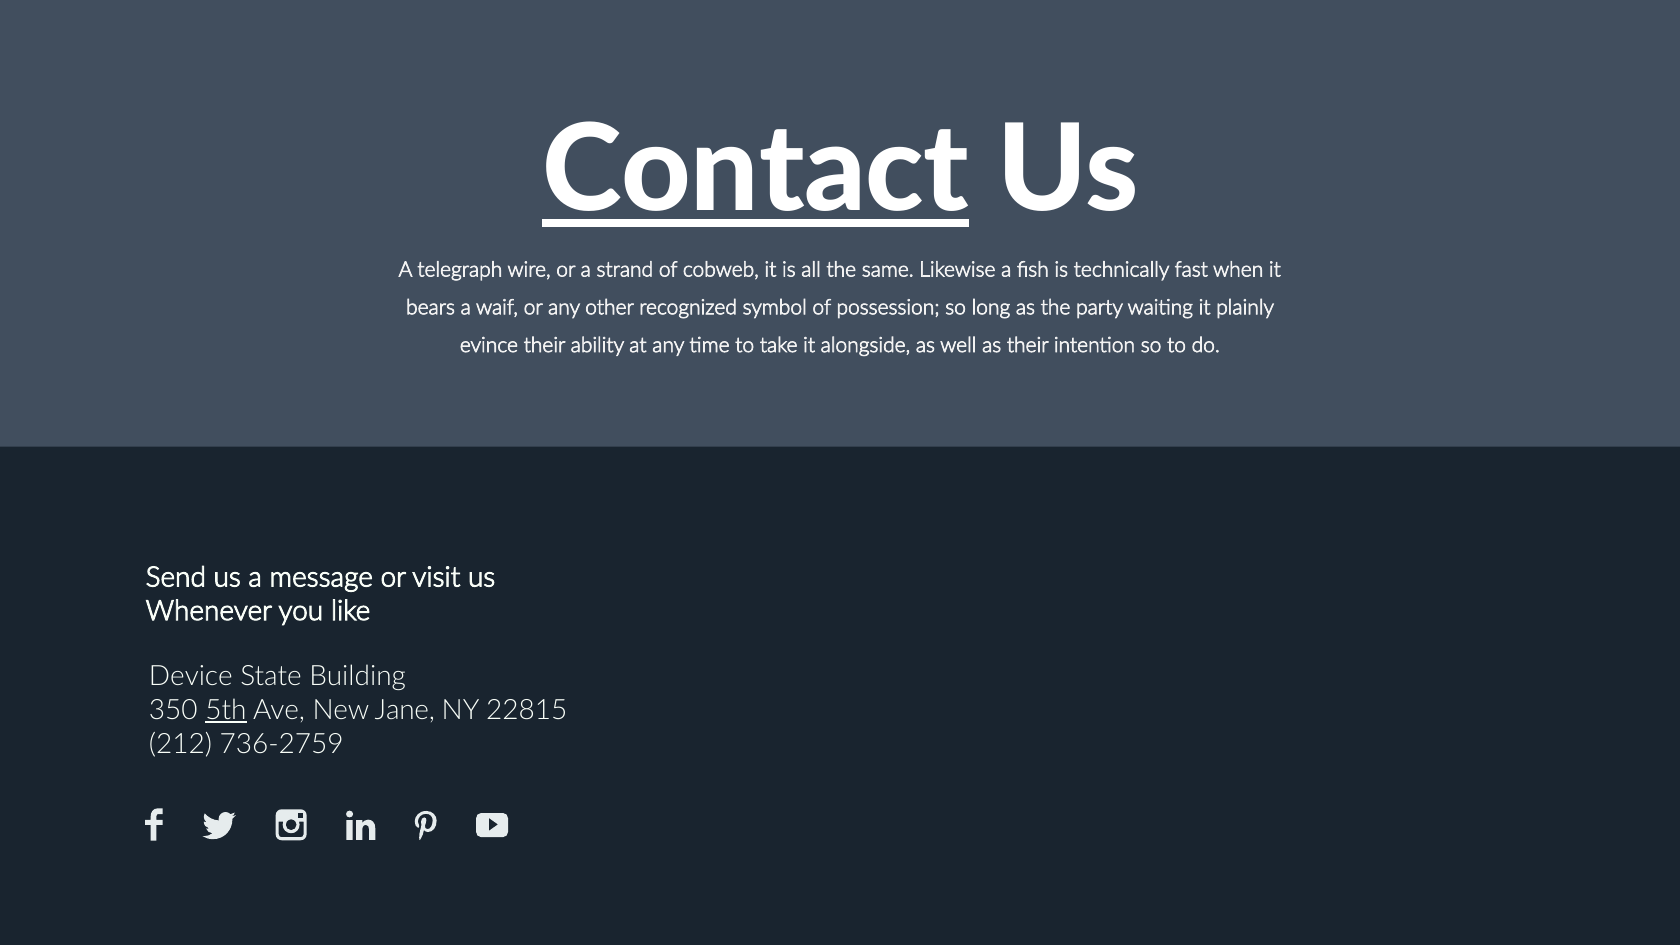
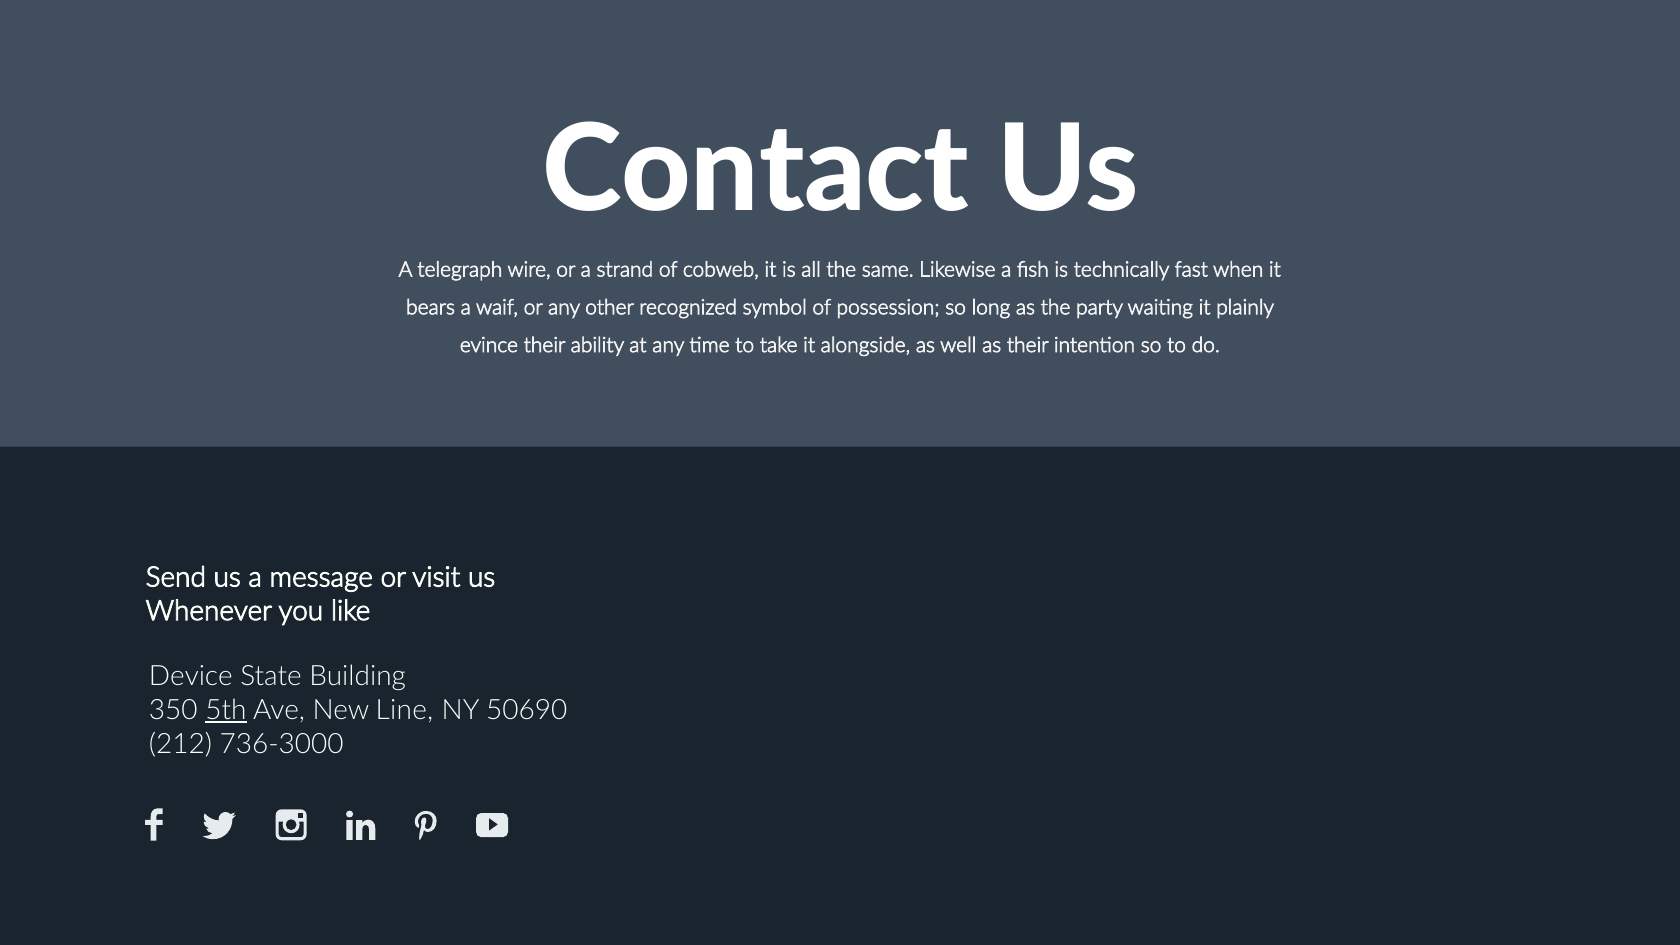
Contact underline: present -> none (756, 171)
Jane: Jane -> Line (405, 710)
22815: 22815 -> 50690 (527, 710)
736-2759: 736-2759 -> 736-3000 (282, 744)
